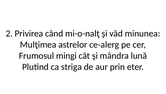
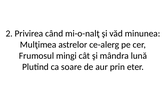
striga: striga -> soare (71, 66)
